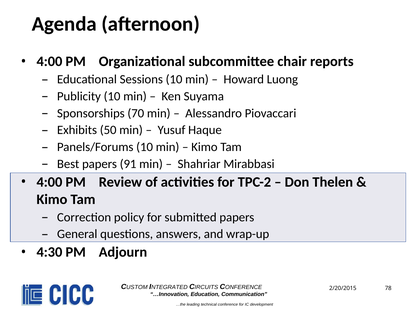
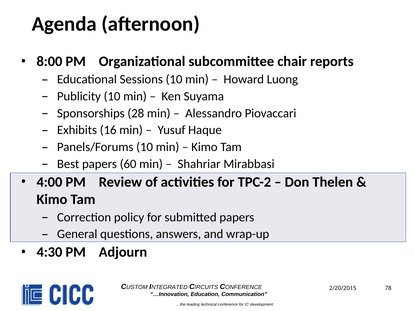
4:00: 4:00 -> 8:00 (49, 62)
70: 70 -> 28 (136, 113)
50: 50 -> 16 (108, 130)
91: 91 -> 60 (128, 164)
